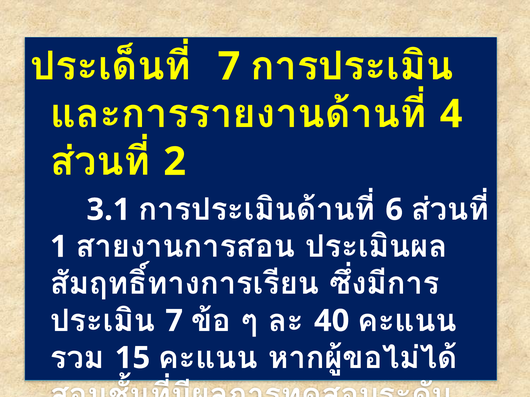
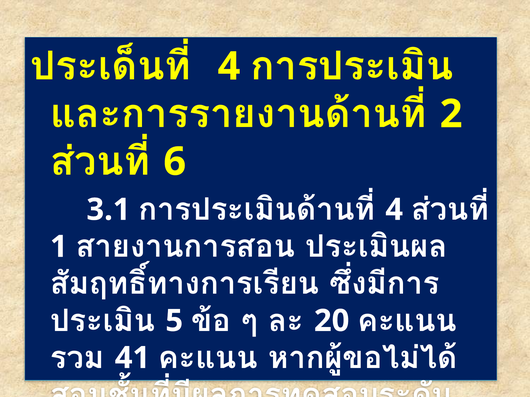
7: 7 -> 4 (229, 67)
4: 4 -> 2 (451, 114)
2: 2 -> 6 (175, 162)
6: 6 -> 4 (394, 210)
7: 7 -> 5 (174, 321)
40: 40 -> 20 (332, 321)
15: 15 -> 41 (132, 358)
